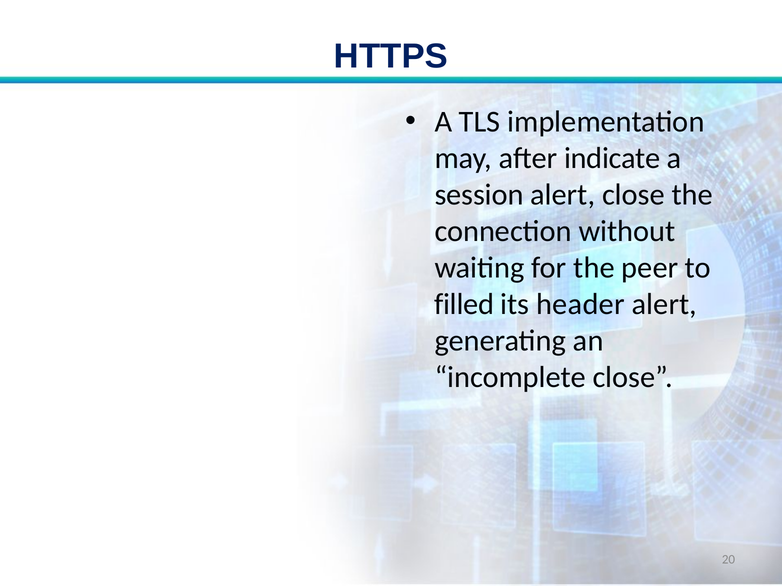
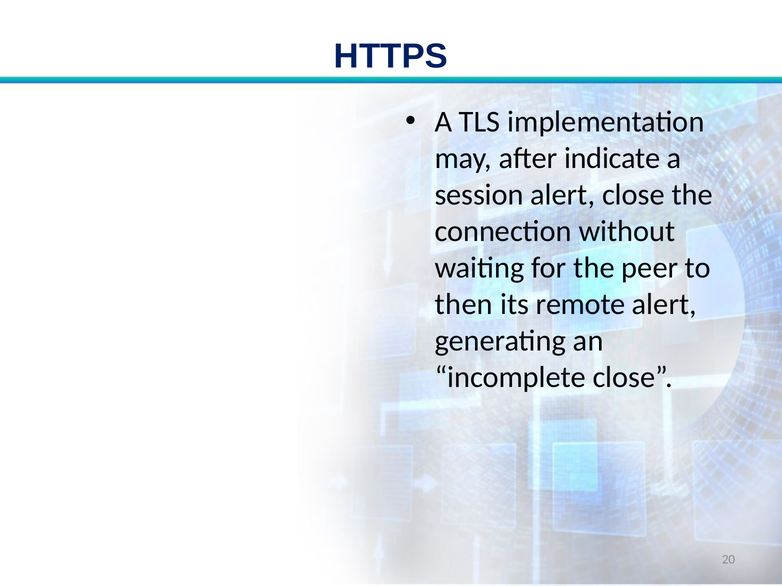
filled: filled -> then (464, 305)
header: header -> remote (581, 305)
